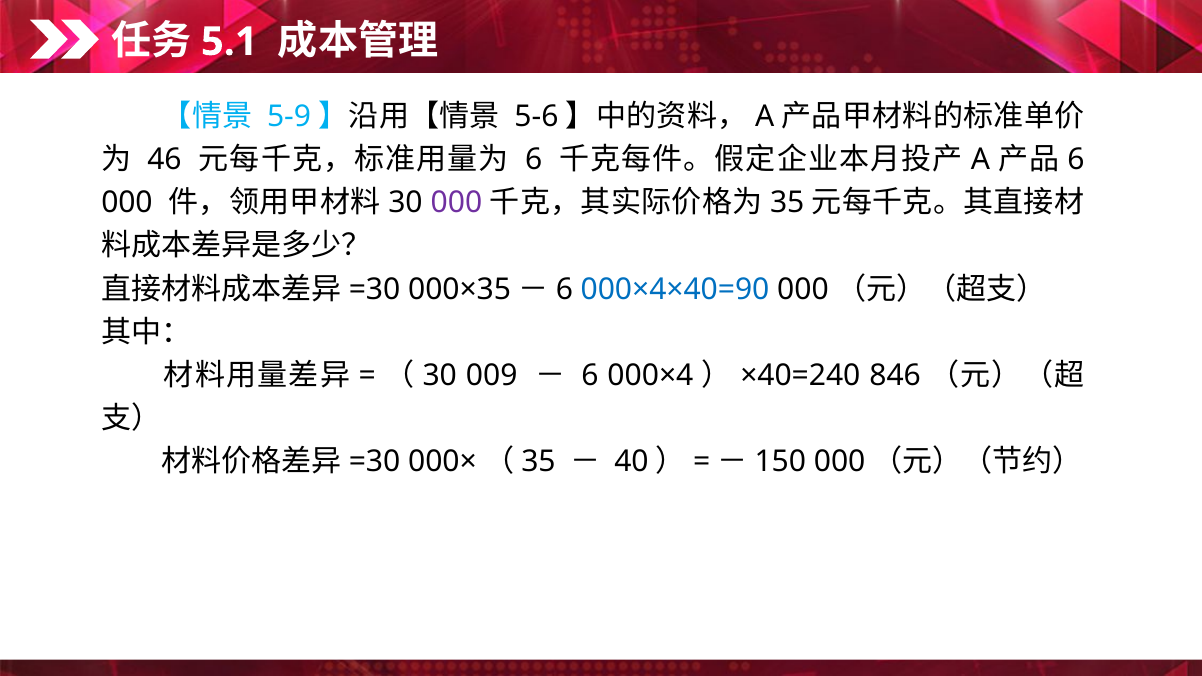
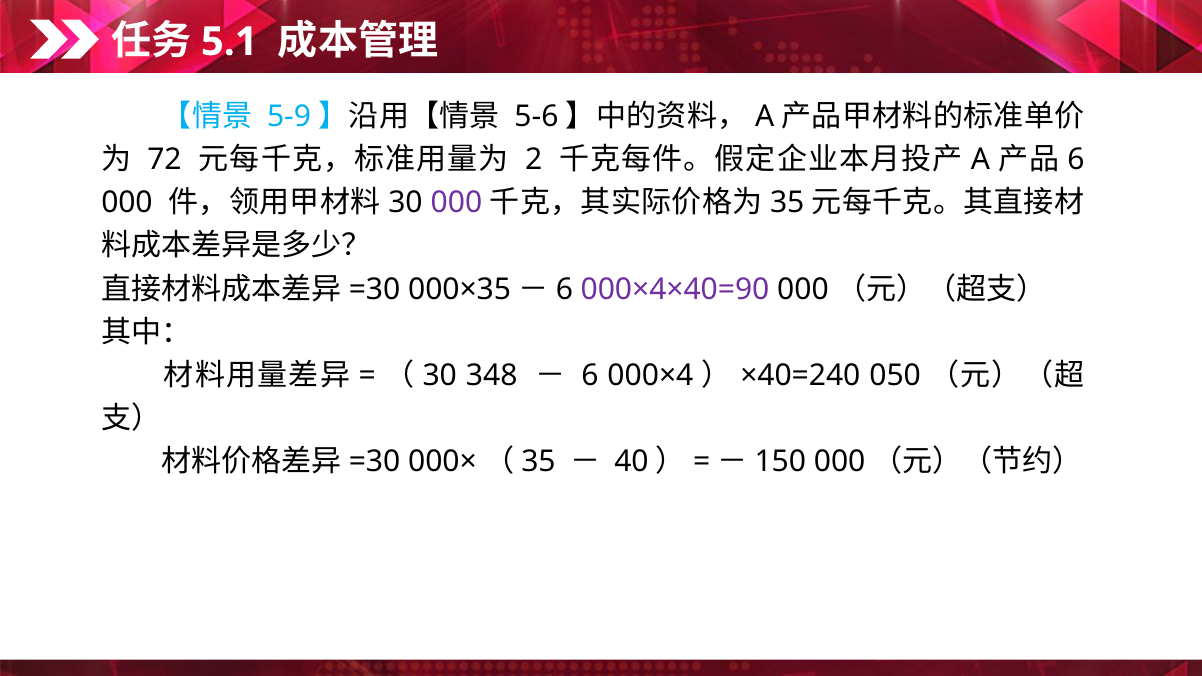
46: 46 -> 72 (164, 159)
6: 6 -> 2 (534, 159)
000×4×40=90 colour: blue -> purple (675, 289)
009: 009 -> 348 (492, 376)
846: 846 -> 050 (895, 376)
